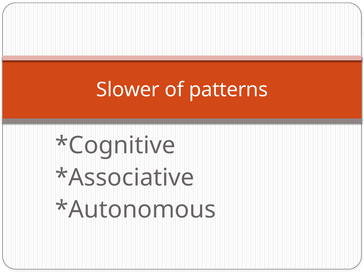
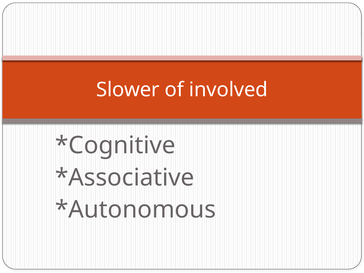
patterns: patterns -> involved (228, 90)
